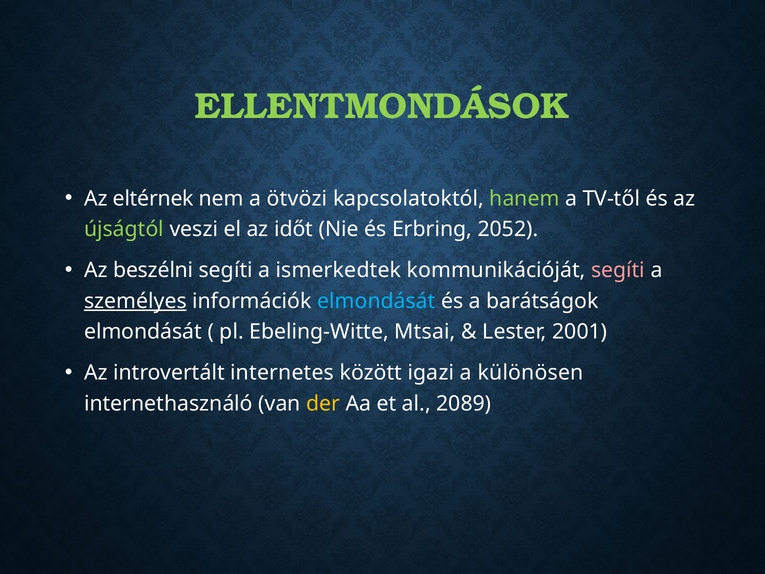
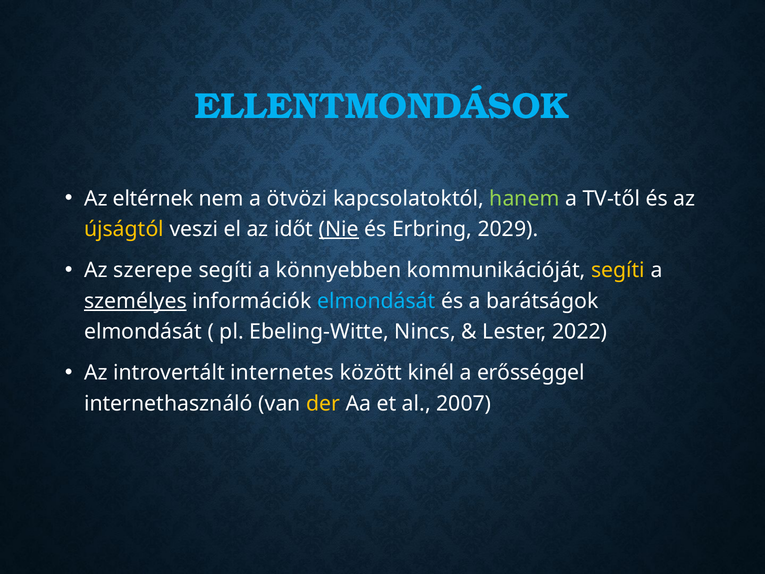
ELLENTMONDÁSOK colour: light green -> light blue (382, 106)
újságtól colour: light green -> yellow (124, 229)
Nie underline: none -> present (339, 229)
2052: 2052 -> 2029 (508, 229)
beszélni: beszélni -> szerepe (153, 270)
ismerkedtek: ismerkedtek -> könnyebben (338, 270)
segíti colour: pink -> yellow (618, 270)
Mtsai: Mtsai -> Nincs (425, 332)
2001: 2001 -> 2022 (580, 332)
igazi: igazi -> kinél (431, 373)
különösen: különösen -> erősséggel (531, 373)
2089: 2089 -> 2007 (464, 403)
